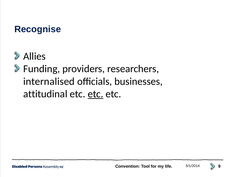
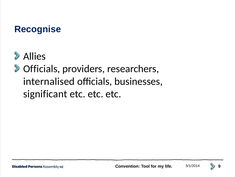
Funding: Funding -> Officials (42, 69)
attitudinal: attitudinal -> significant (45, 94)
etc underline: present -> none (96, 94)
